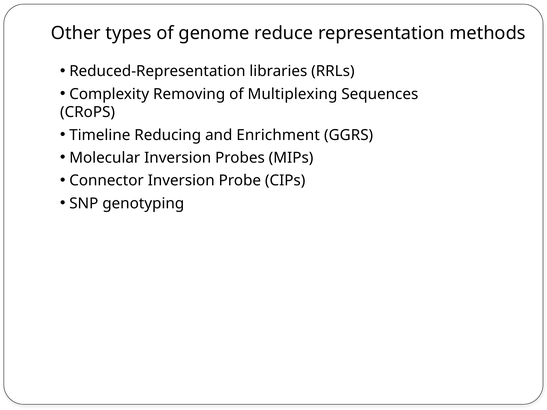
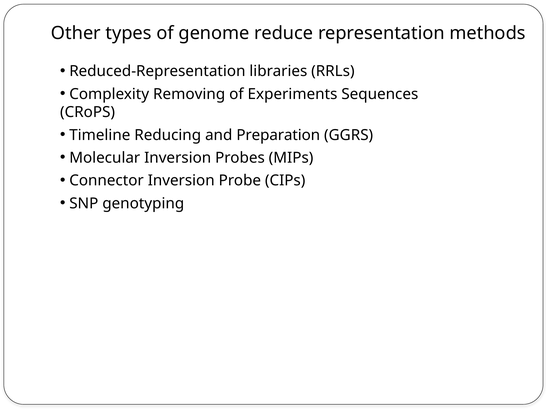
Multiplexing: Multiplexing -> Experiments (293, 94)
Enrichment: Enrichment -> Preparation (278, 135)
